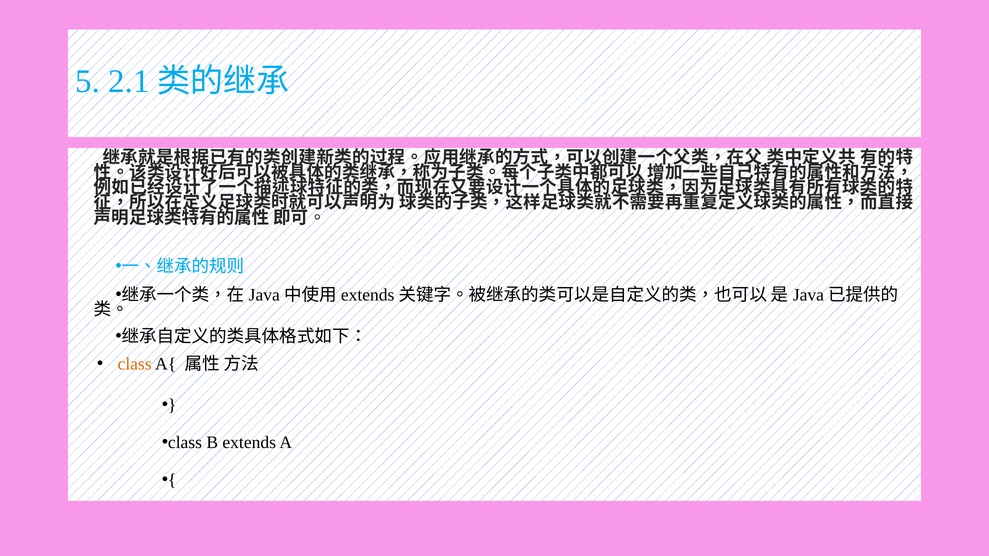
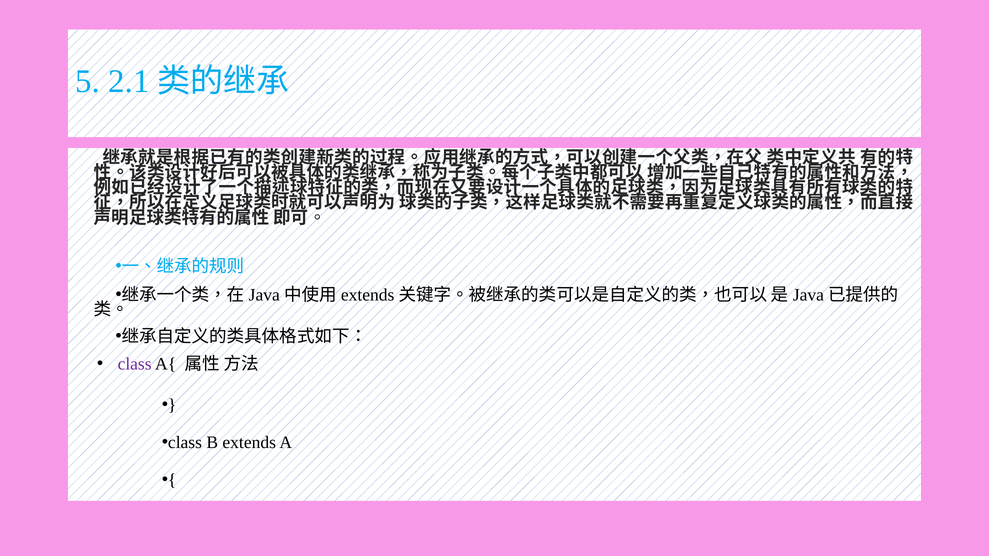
class colour: orange -> purple (135, 364)
